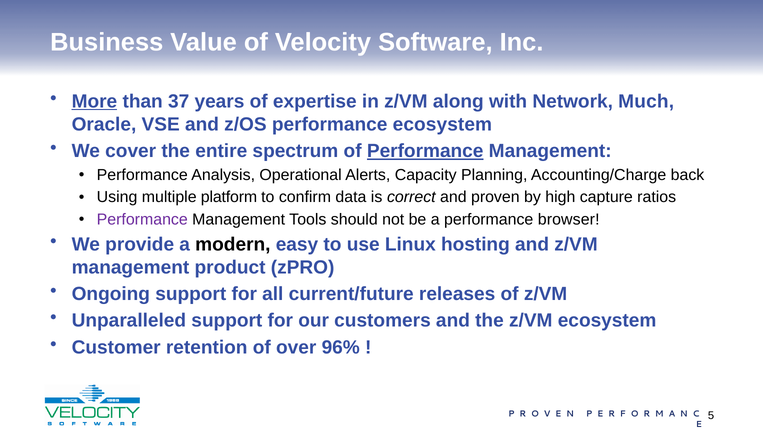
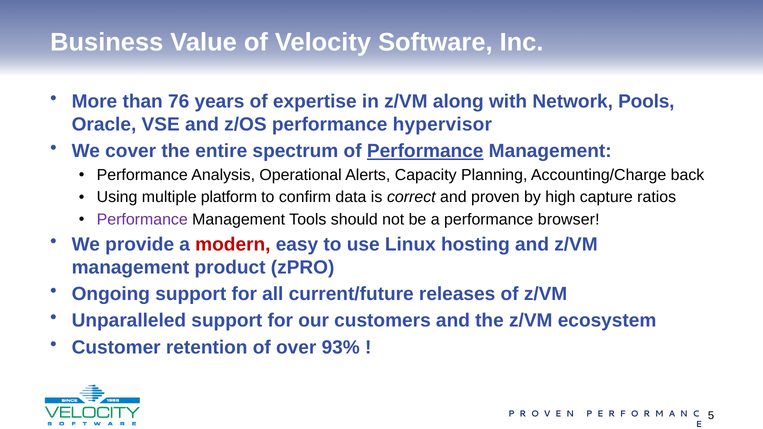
More underline: present -> none (94, 101)
37: 37 -> 76 (179, 101)
Much: Much -> Pools (646, 101)
performance ecosystem: ecosystem -> hypervisor (442, 124)
modern colour: black -> red (233, 245)
96%: 96% -> 93% (341, 348)
